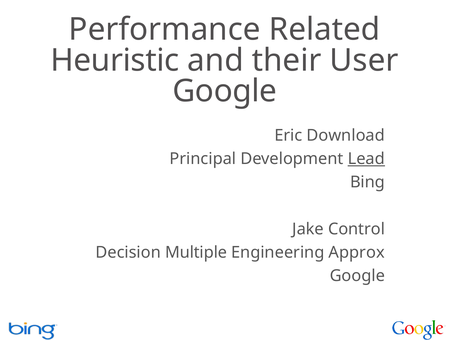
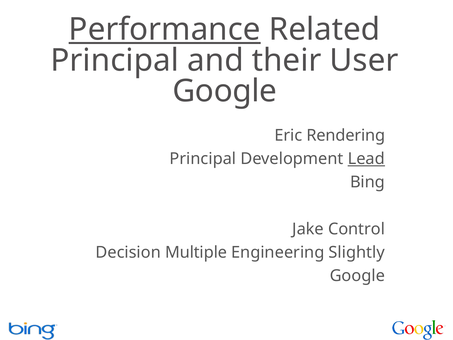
Performance underline: none -> present (165, 29)
Heuristic: Heuristic -> Principal (115, 60)
Download: Download -> Rendering (346, 135)
Approx: Approx -> Slightly (357, 252)
